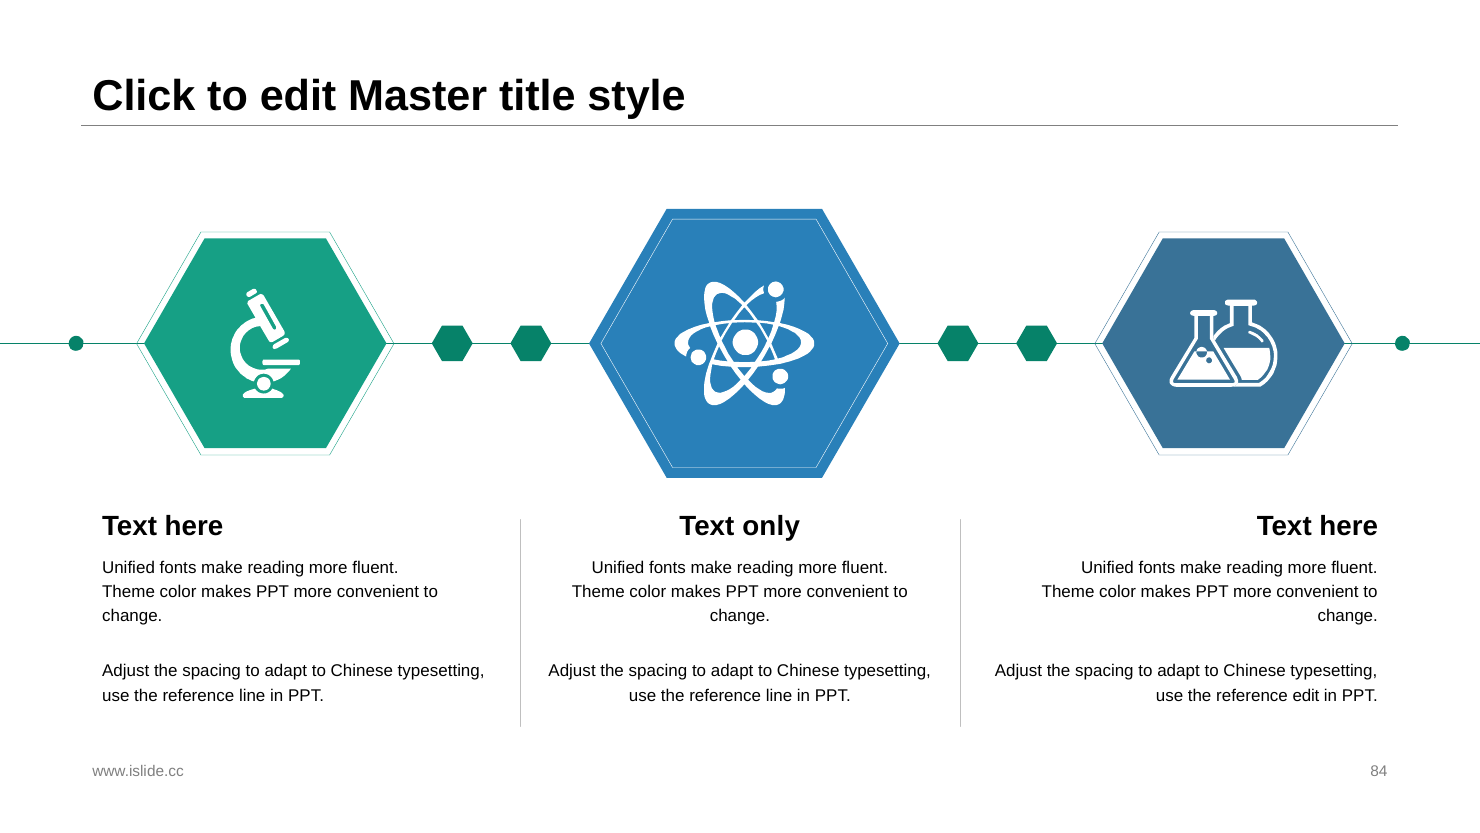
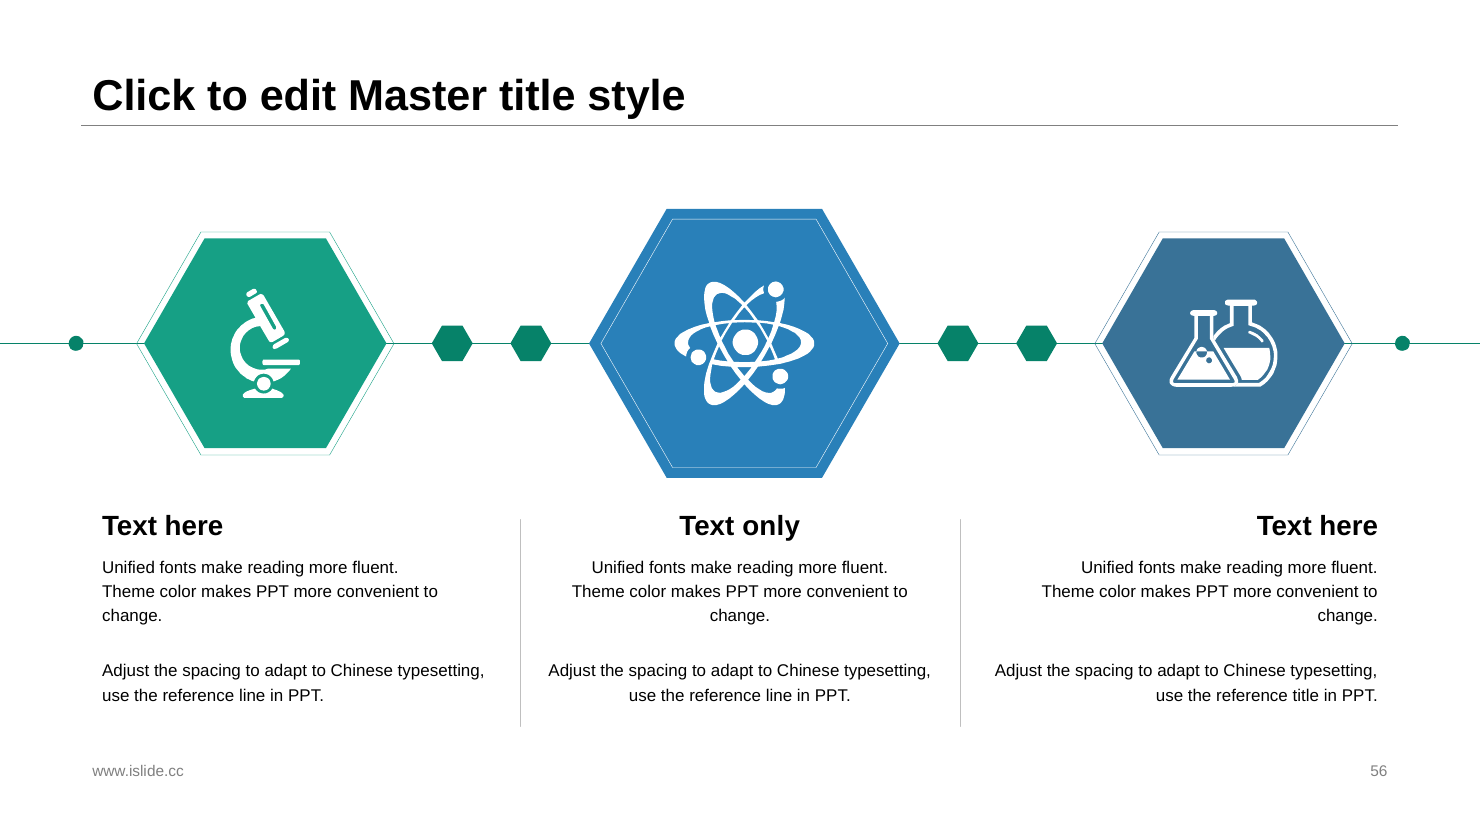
reference edit: edit -> title (1306, 695)
84: 84 -> 56 (1379, 771)
